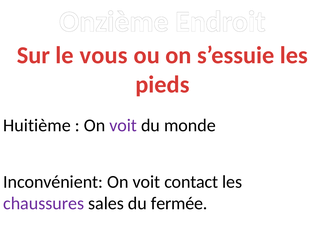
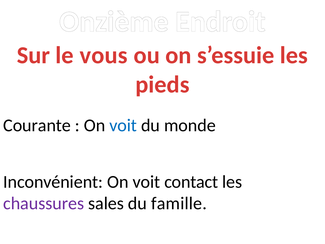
Huitième: Huitième -> Courante (37, 125)
voit colour: purple -> blue (123, 125)
fermée: fermée -> famille (179, 203)
